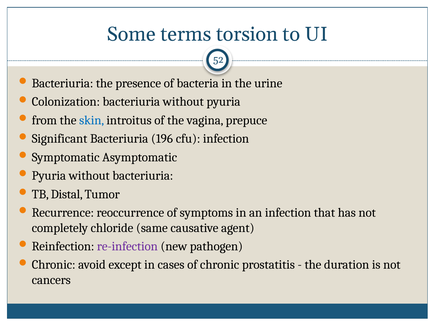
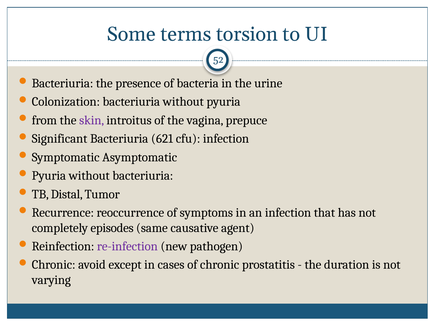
skin colour: blue -> purple (92, 120)
196: 196 -> 621 (162, 139)
chloride: chloride -> episodes (112, 228)
cancers: cancers -> varying (51, 280)
